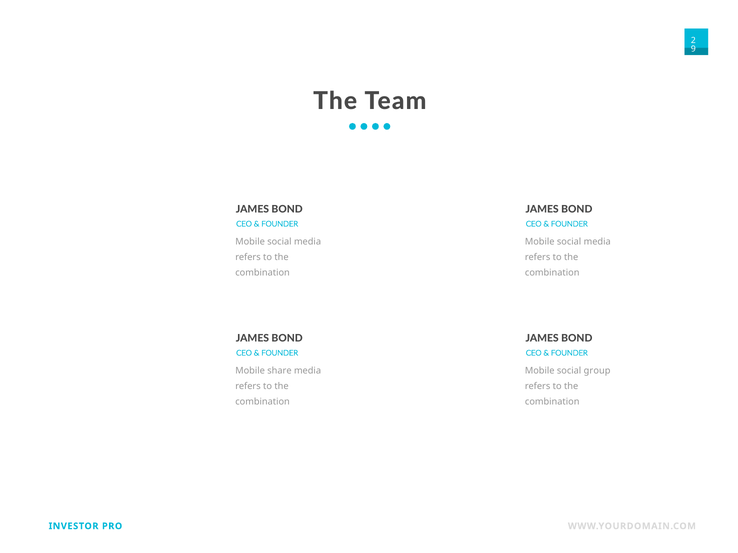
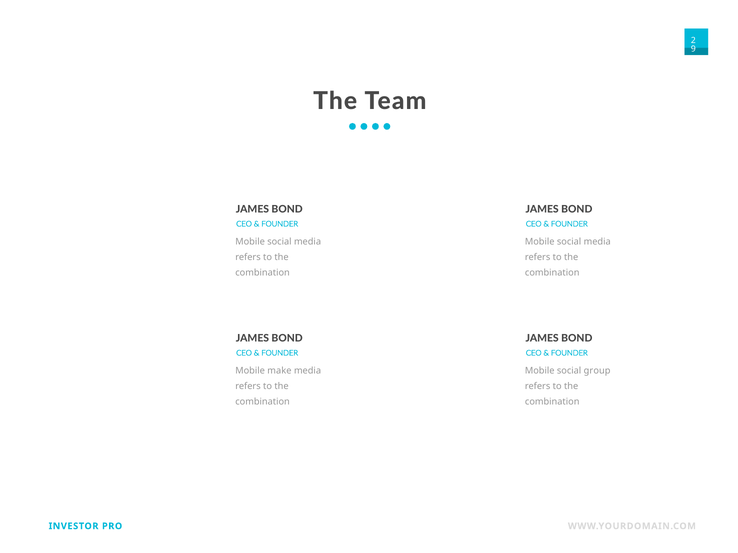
share: share -> make (279, 371)
